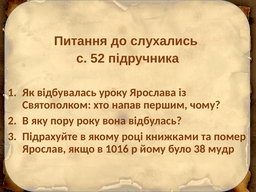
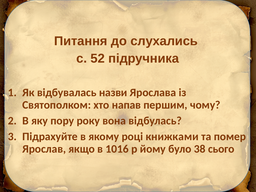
уроку: уроку -> назви (113, 93)
мудр: мудр -> сього (221, 149)
